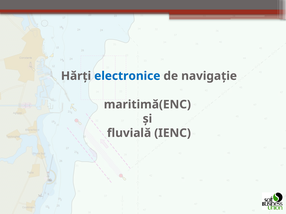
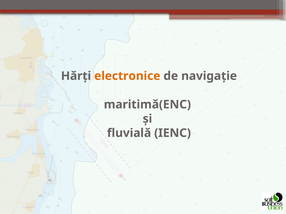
electronice colour: blue -> orange (127, 76)
